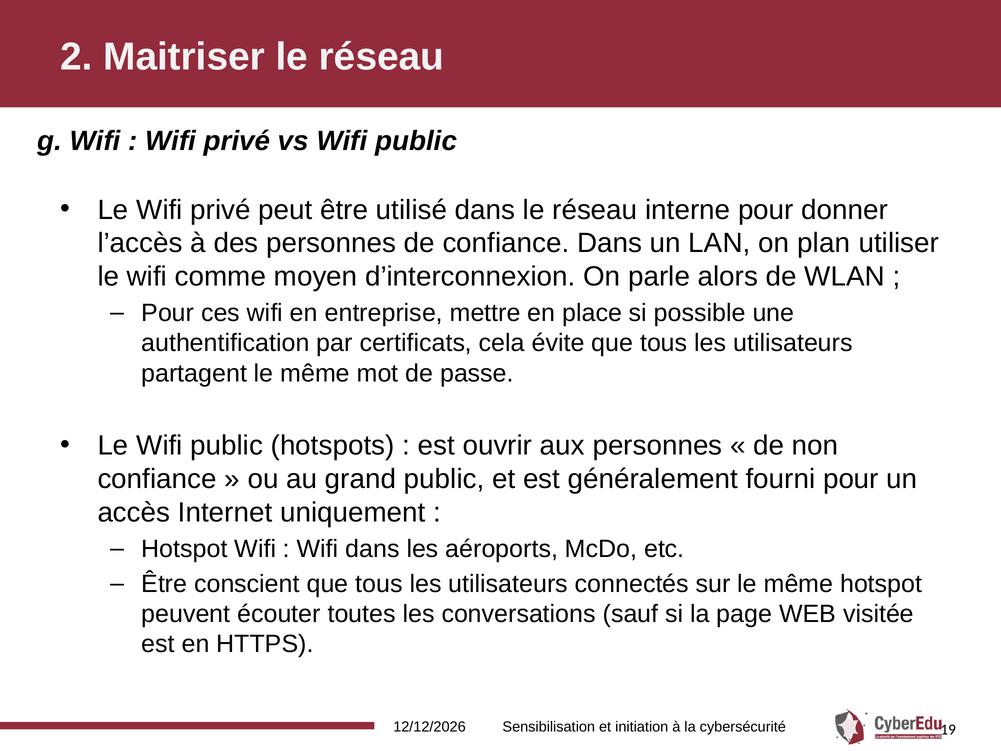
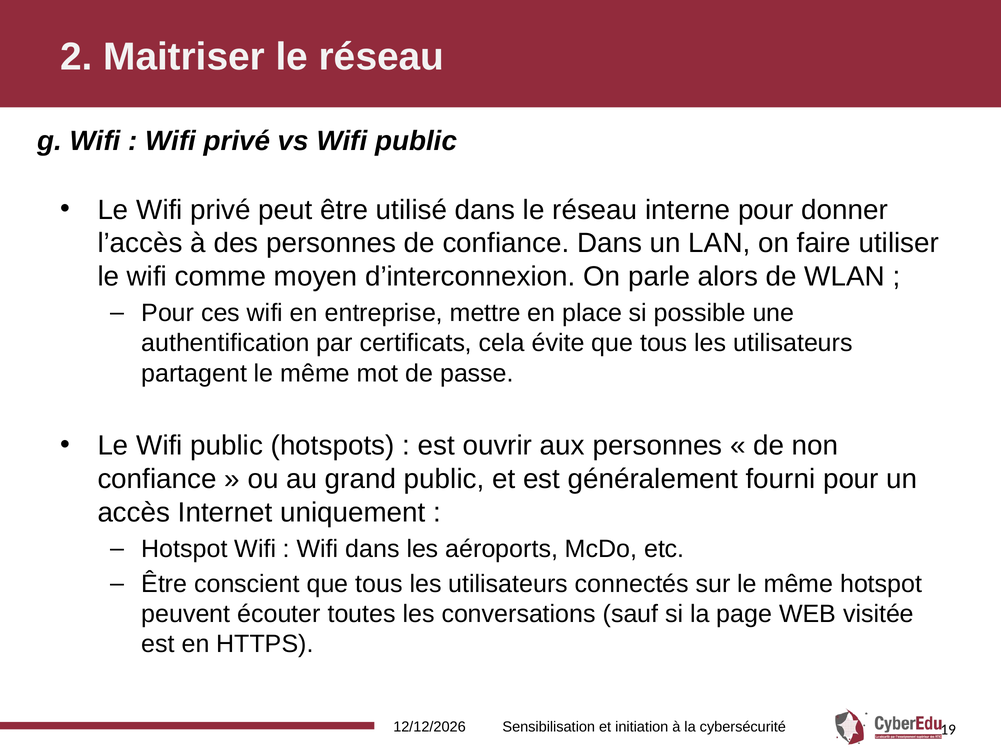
plan: plan -> faire (824, 243)
